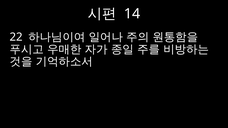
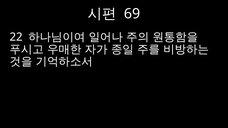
14: 14 -> 69 (132, 14)
